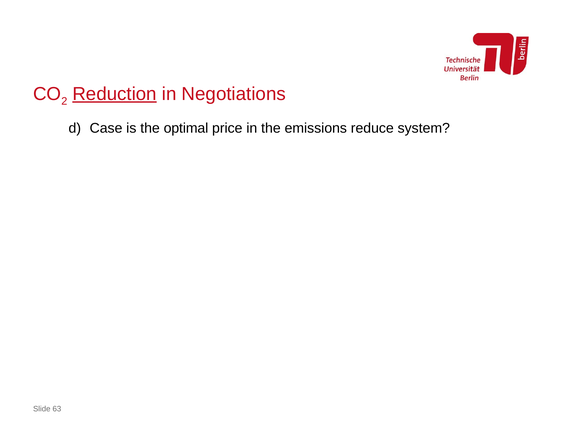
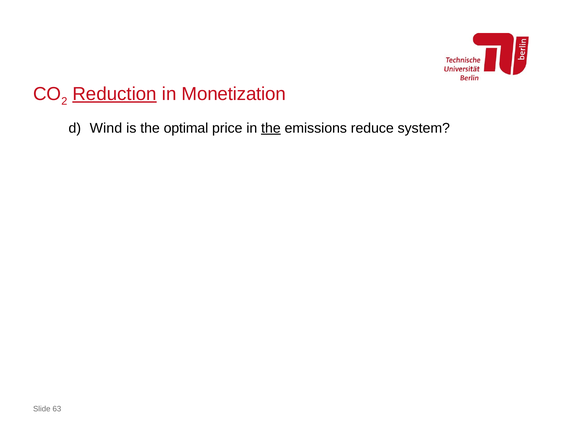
Negotiations: Negotiations -> Monetization (234, 94)
Case: Case -> Wind (106, 128)
the underline: none -> present (271, 128)
